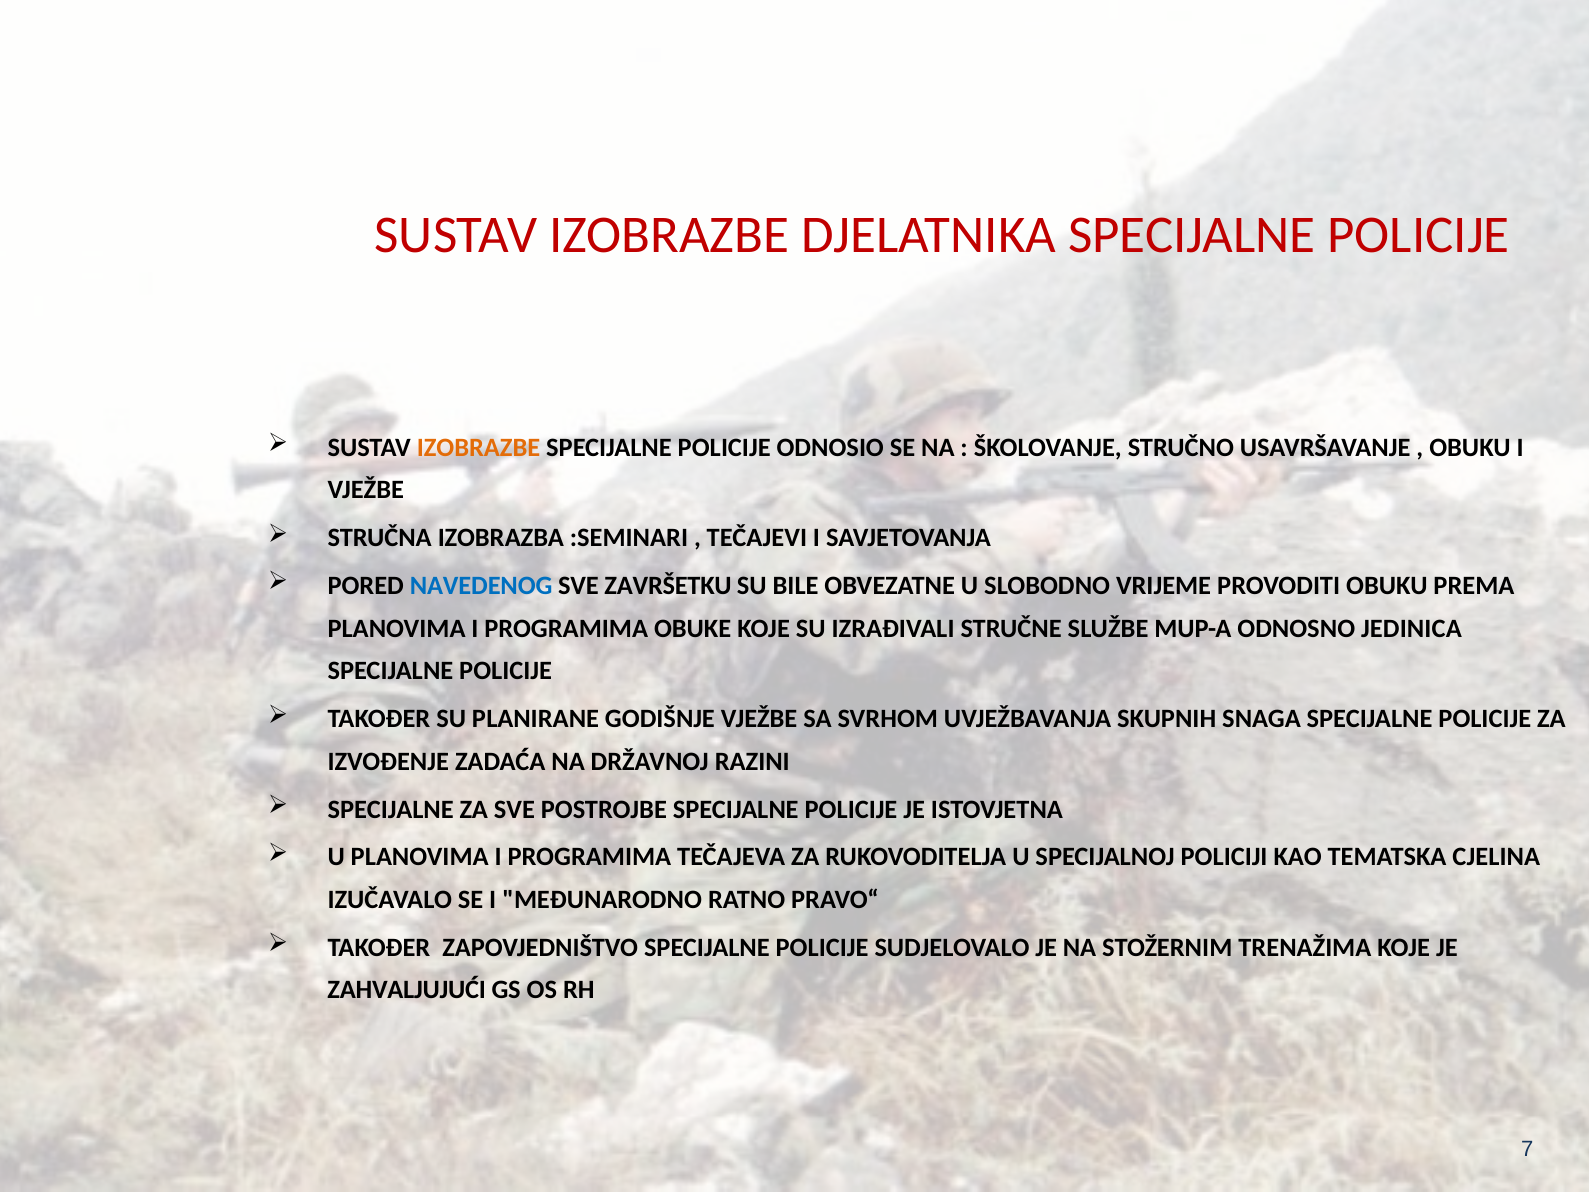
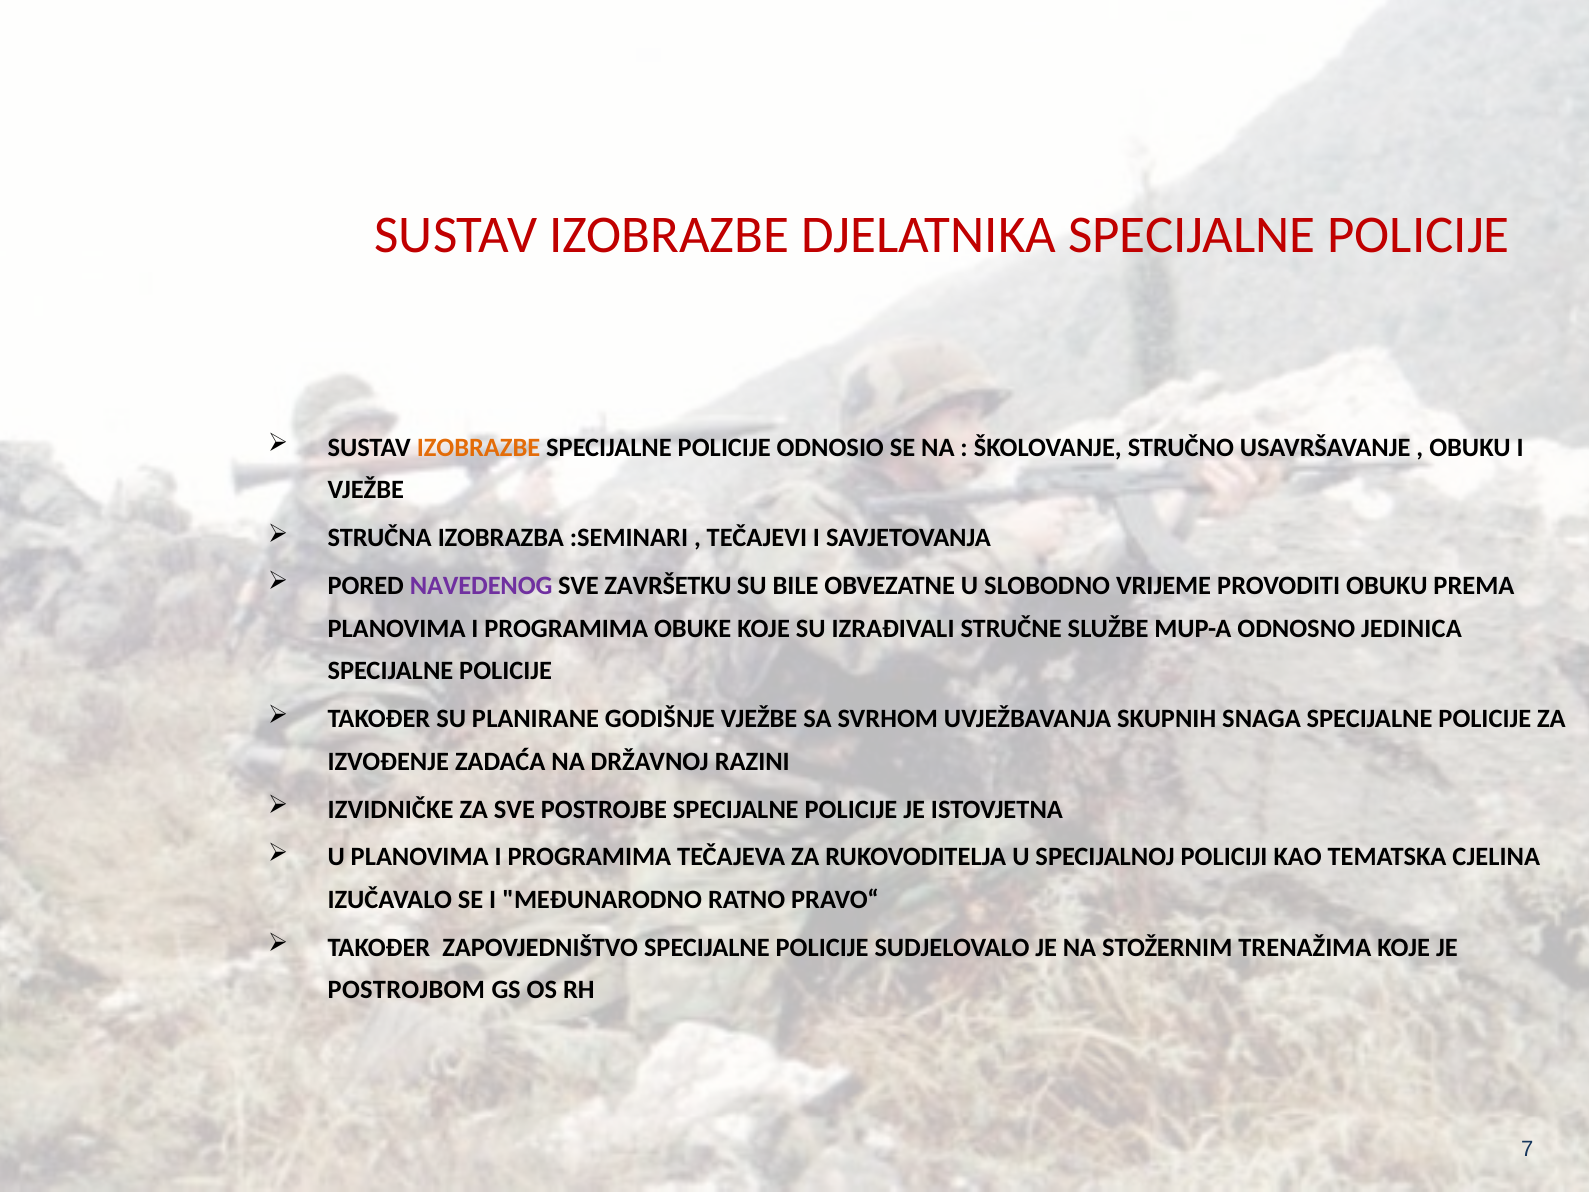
NAVEDENOG colour: blue -> purple (481, 585)
SPECIJALNE: SPECIJALNE -> IZVIDNIČKE (391, 809)
ZAHVALJUJUĆI: ZAHVALJUJUĆI -> POSTROJBOM (406, 990)
